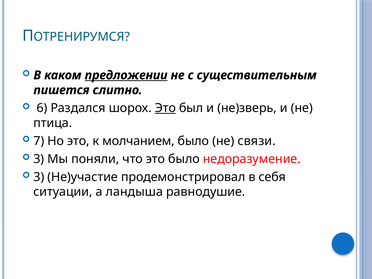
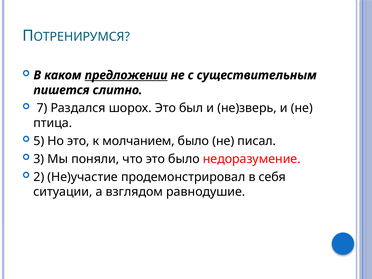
6: 6 -> 7 (42, 108)
Это underline: present -> none (165, 108)
7: 7 -> 5 (39, 141)
связи: связи -> писал (257, 141)
3: 3 -> 2 (39, 177)
ландыша: ландыша -> взглядом (134, 192)
